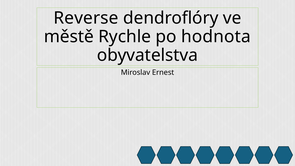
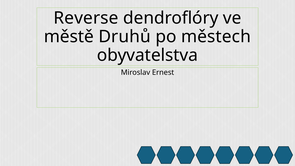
Rychle: Rychle -> Druhů (125, 37)
hodnota: hodnota -> městech (216, 37)
